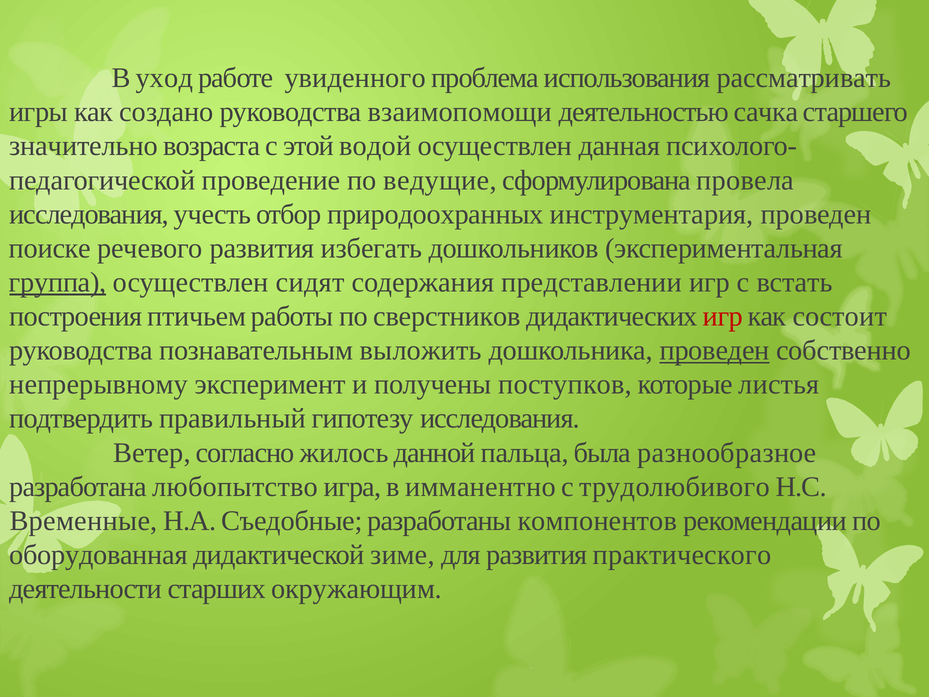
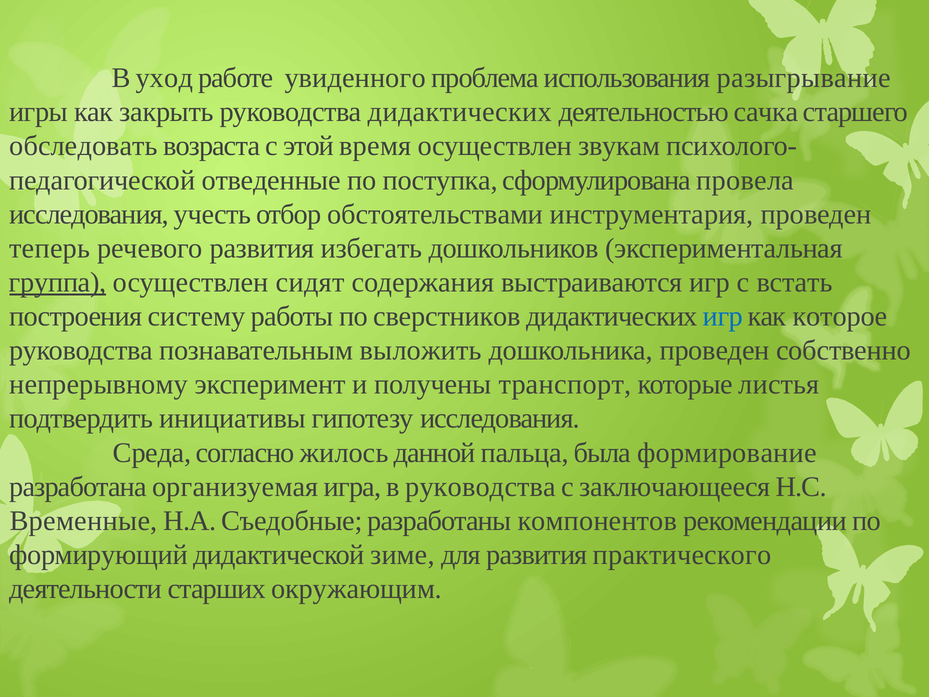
рассматривать: рассматривать -> разыгрывание (804, 78)
создано: создано -> закрыть (167, 112)
руководства взаимопомощи: взаимопомощи -> дидактических (460, 112)
значительно: значительно -> обследовать (84, 146)
водой: водой -> время (375, 146)
данная: данная -> звукам (619, 146)
проведение: проведение -> отведенные (271, 180)
ведущие: ведущие -> поступка (440, 180)
природоохранных: природоохранных -> обстоятельствами (435, 214)
поиске: поиске -> теперь (50, 248)
представлении: представлении -> выстраиваются (592, 282)
птичьем: птичьем -> систему (197, 316)
игр colour: red -> blue (723, 316)
состоит: состоит -> которое (840, 316)
проведен underline: present -> none (715, 350)
поступков: поступков -> транспорт (565, 384)
правильный: правильный -> инициативы (233, 418)
Ветер: Ветер -> Среда (152, 453)
разнообразное: разнообразное -> формирование (727, 453)
любопытство: любопытство -> организуемая (235, 487)
в имманентно: имманентно -> руководства (481, 487)
трудолюбивого: трудолюбивого -> заключающееся (675, 487)
оборудованная: оборудованная -> формирующий (98, 555)
